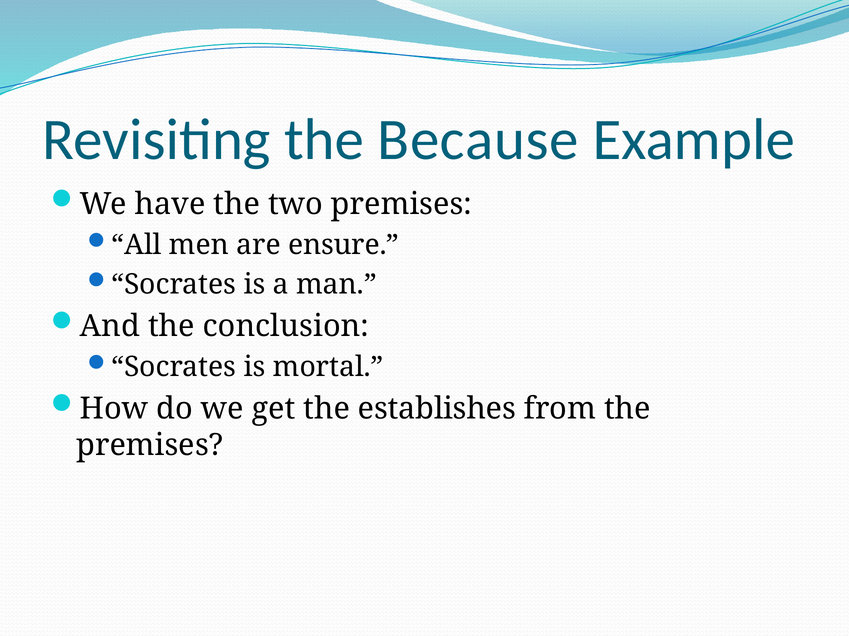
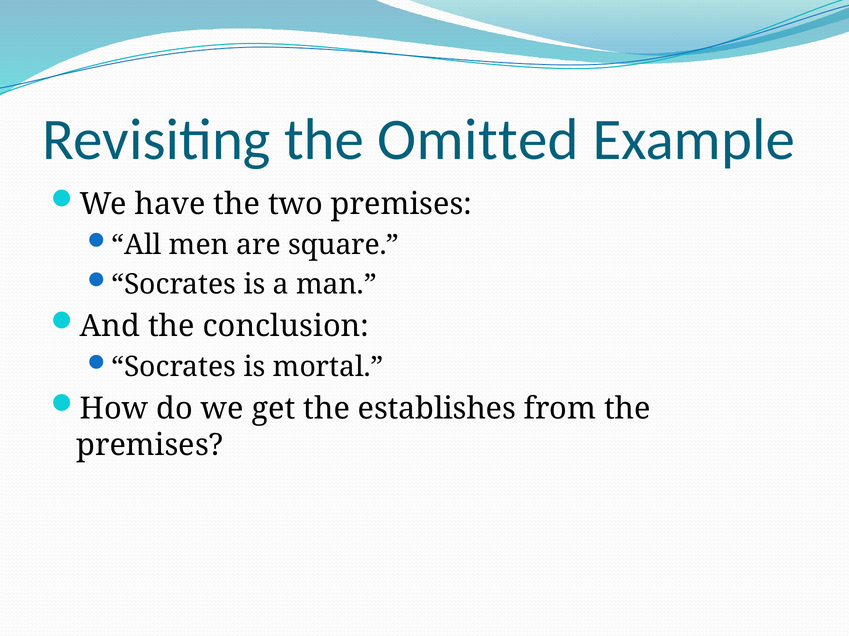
Because: Because -> Omitted (478, 140)
ensure: ensure -> square (344, 245)
